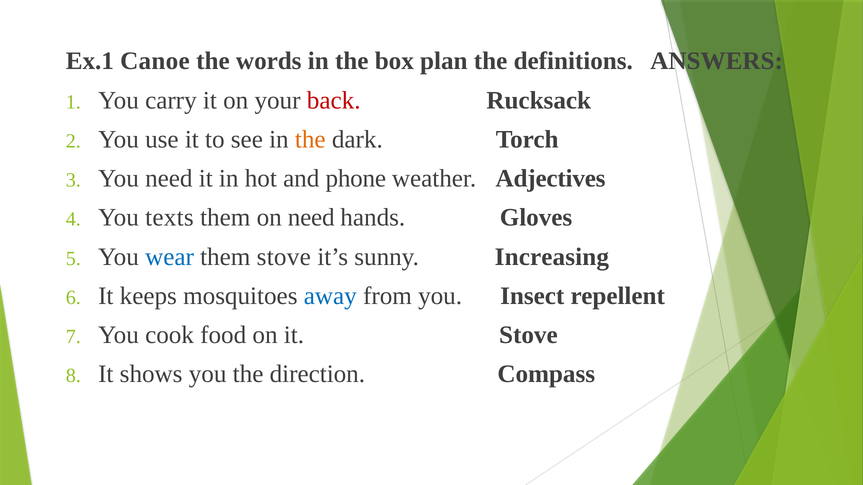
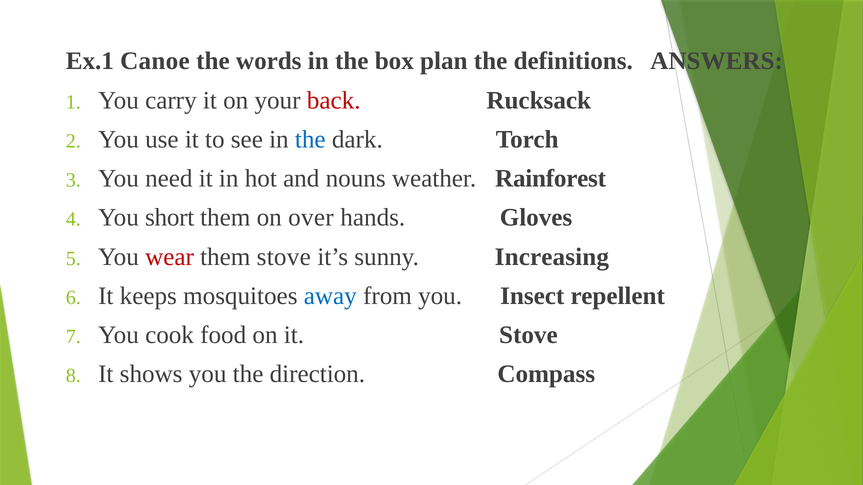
the colour: orange -> blue (310, 140)
phone: phone -> nouns (356, 179)
Adjectives: Adjectives -> Rainforest (551, 179)
texts: texts -> short (170, 218)
on need: need -> over (311, 218)
wear colour: blue -> red (170, 257)
